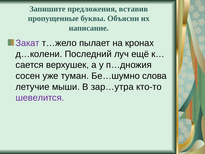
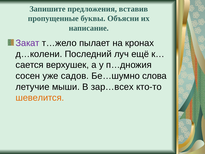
туман: туман -> садов (75, 76)
зар…утра: зар…утра -> зар…всех (112, 87)
шевелится colour: purple -> orange (40, 98)
